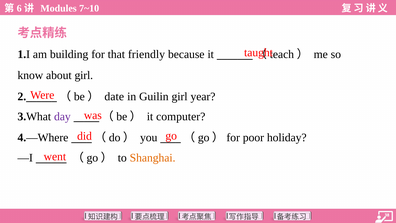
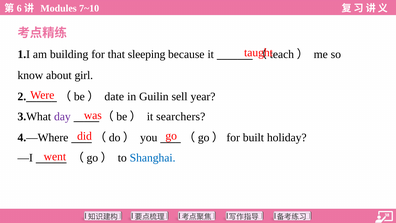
friendly: friendly -> sleeping (147, 54)
Guilin girl: girl -> sell (180, 96)
computer: computer -> searchers (181, 117)
poor: poor -> built (253, 137)
Shanghai colour: orange -> blue (153, 158)
